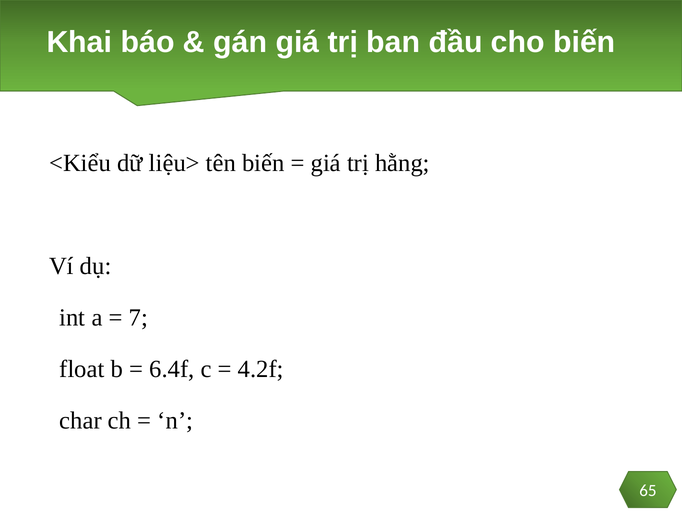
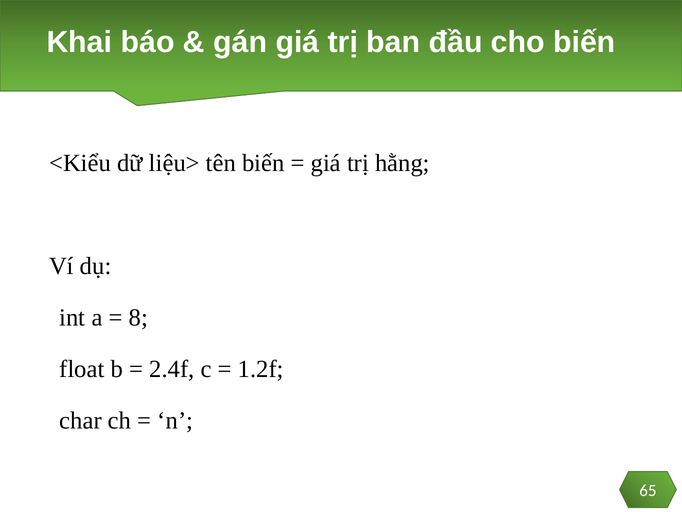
7: 7 -> 8 (138, 317)
6.4f: 6.4f -> 2.4f (172, 369)
4.2f: 4.2f -> 1.2f (261, 369)
